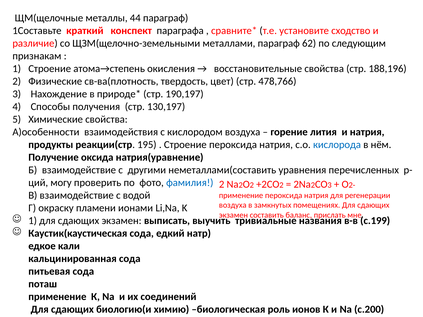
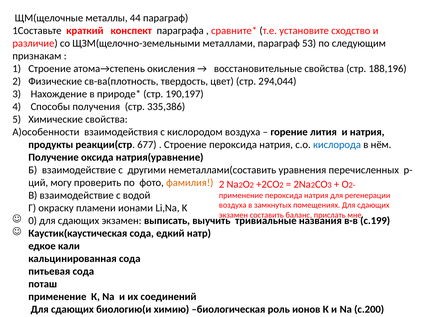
62: 62 -> 53 (309, 43)
478,766: 478,766 -> 294,044 (277, 81)
130,197: 130,197 -> 335,386 (166, 107)
195: 195 -> 677 (147, 145)
фамилия colour: blue -> orange (190, 183)
1: 1 -> 0 (33, 221)
